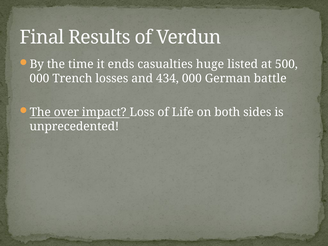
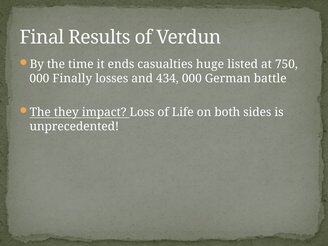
500: 500 -> 750 (286, 64)
Trench: Trench -> Finally (72, 78)
over: over -> they (66, 112)
